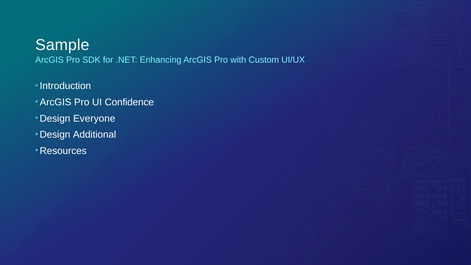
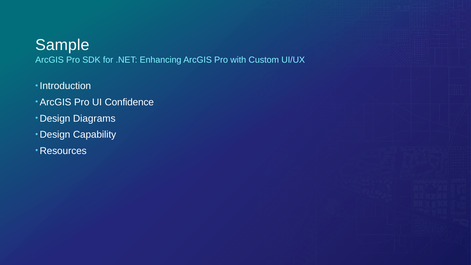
Everyone: Everyone -> Diagrams (94, 118)
Additional: Additional -> Capability (95, 135)
